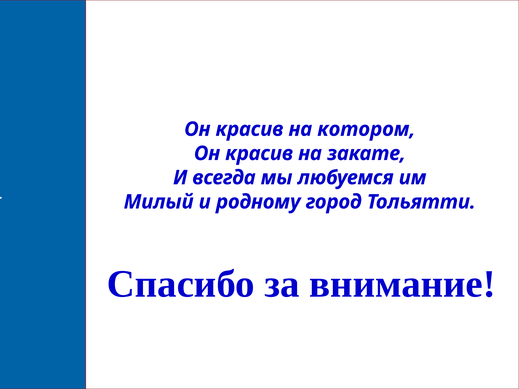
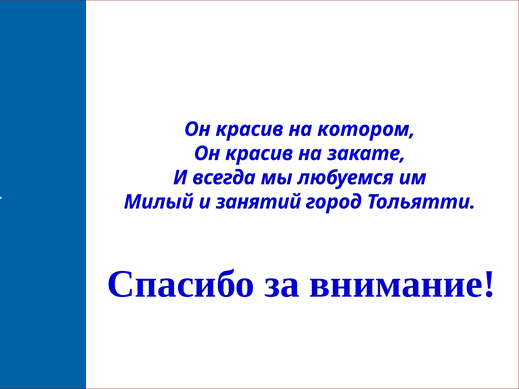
родному: родному -> занятий (258, 202)
